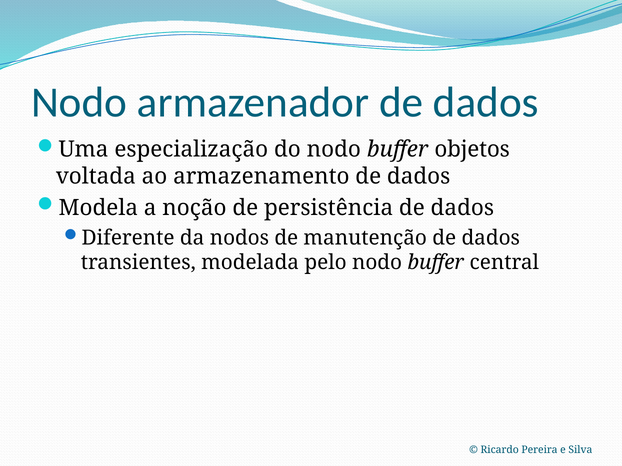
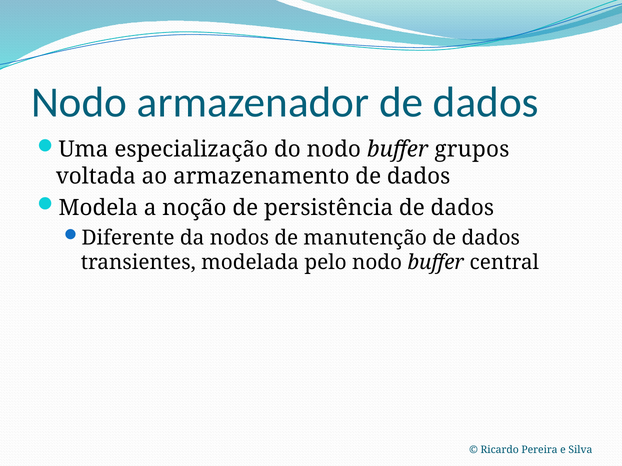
objetos: objetos -> grupos (472, 150)
